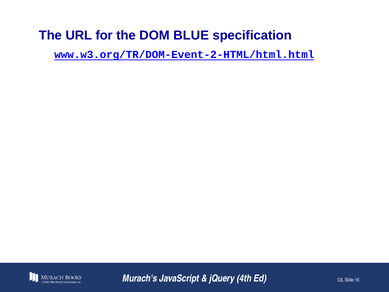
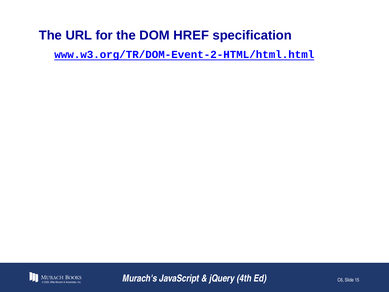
BLUE: BLUE -> HREF (191, 35)
